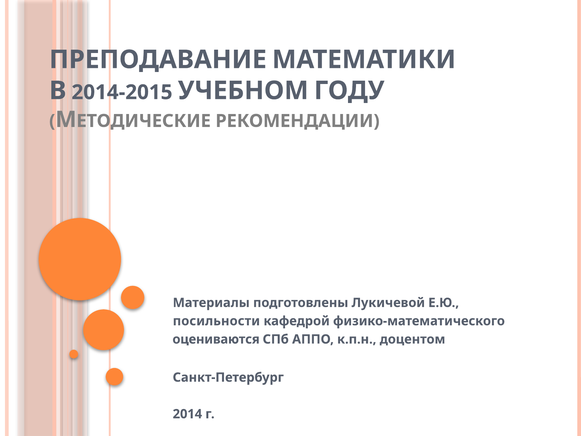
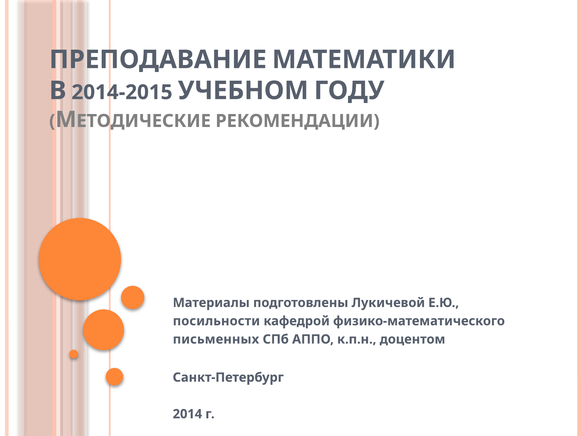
оцениваются: оцениваются -> письменных (216, 339)
